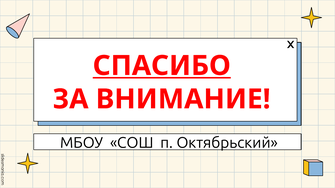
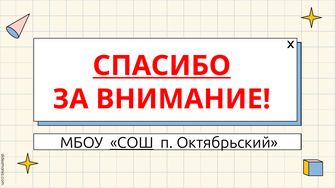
СОШ underline: none -> present (132, 143)
